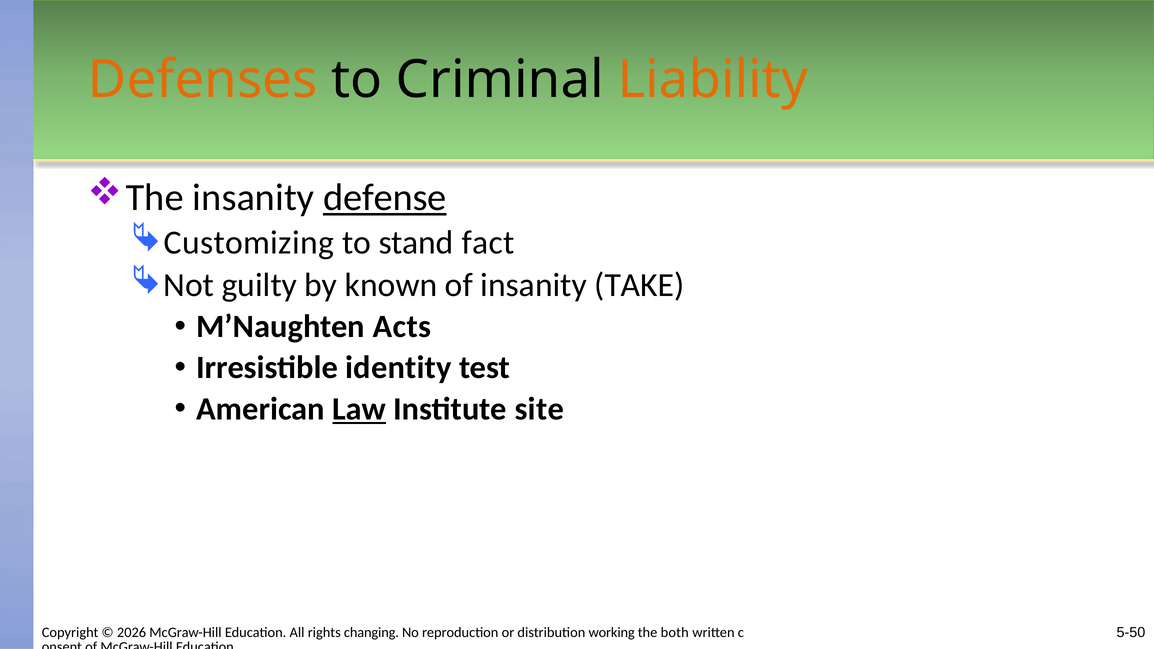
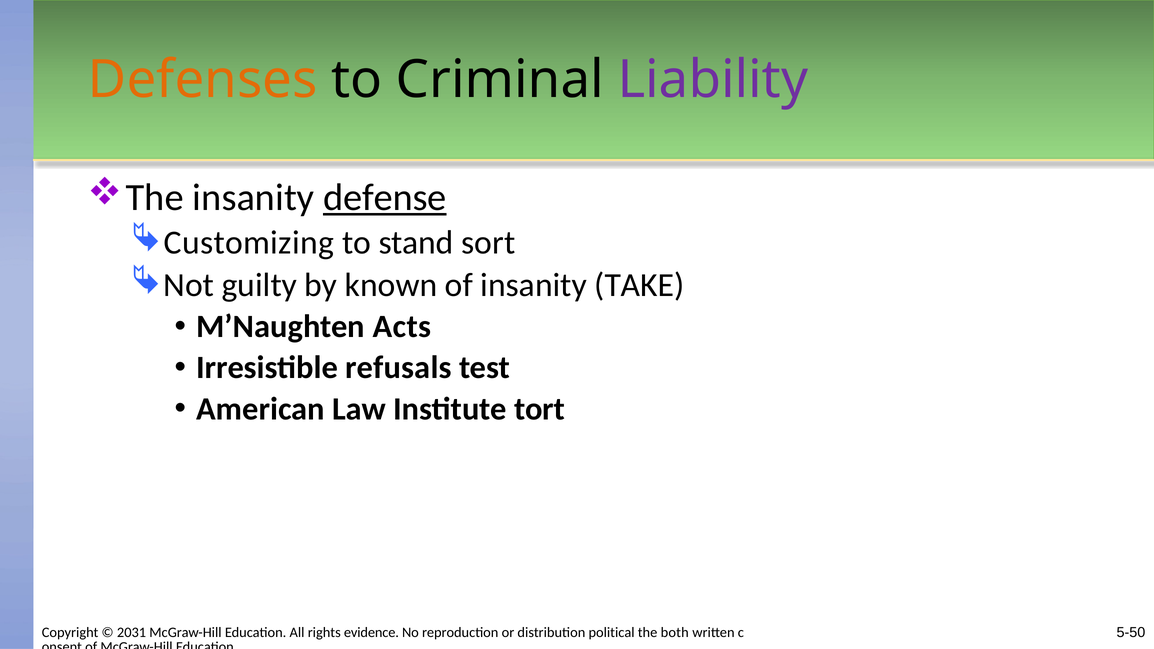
Liability colour: orange -> purple (713, 80)
fact: fact -> sort (488, 243)
identity: identity -> refusals (398, 368)
Law underline: present -> none (359, 409)
site: site -> tort (540, 409)
2026: 2026 -> 2031 (132, 633)
changing: changing -> evidence (371, 633)
working: working -> political (612, 633)
